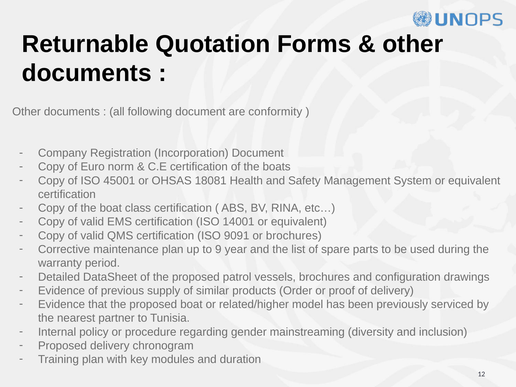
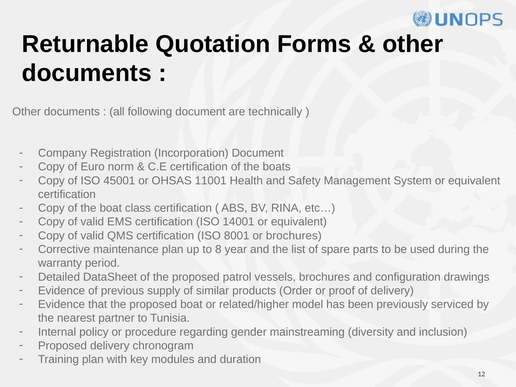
conformity: conformity -> technically (275, 112)
18081: 18081 -> 11001 (211, 181)
9091: 9091 -> 8001 (237, 236)
9: 9 -> 8 (218, 249)
